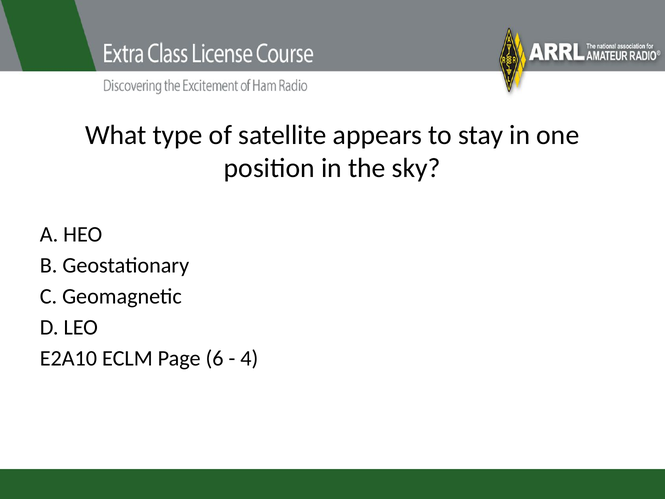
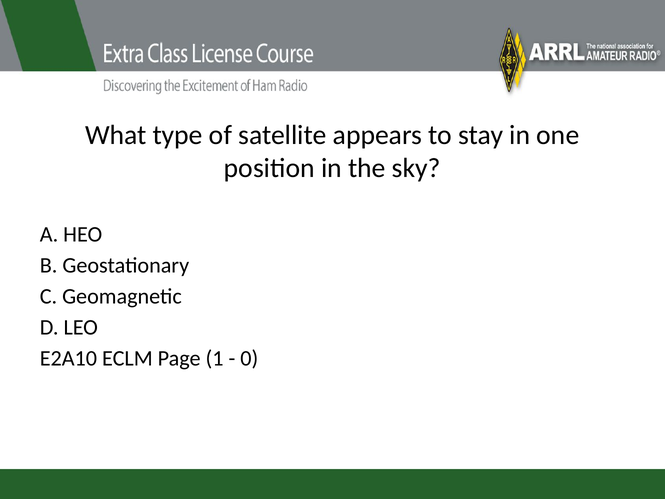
6: 6 -> 1 (215, 358)
4: 4 -> 0 (249, 358)
